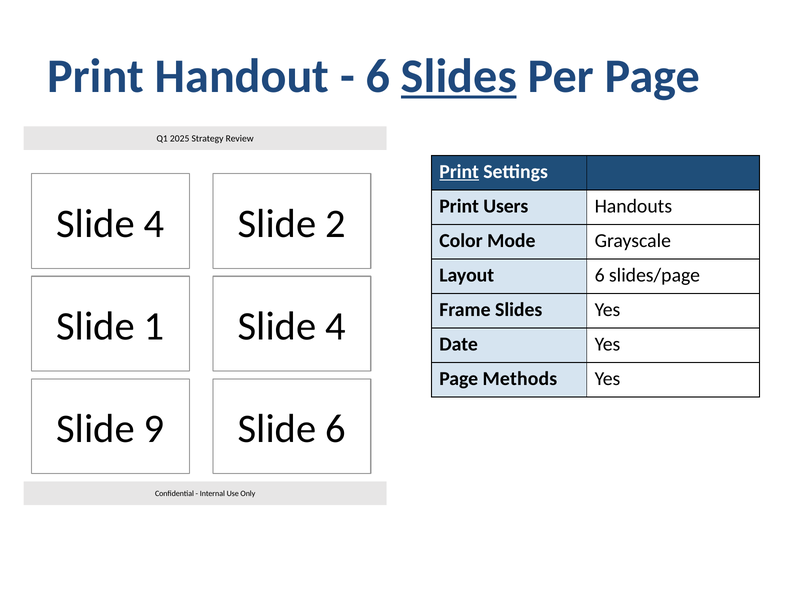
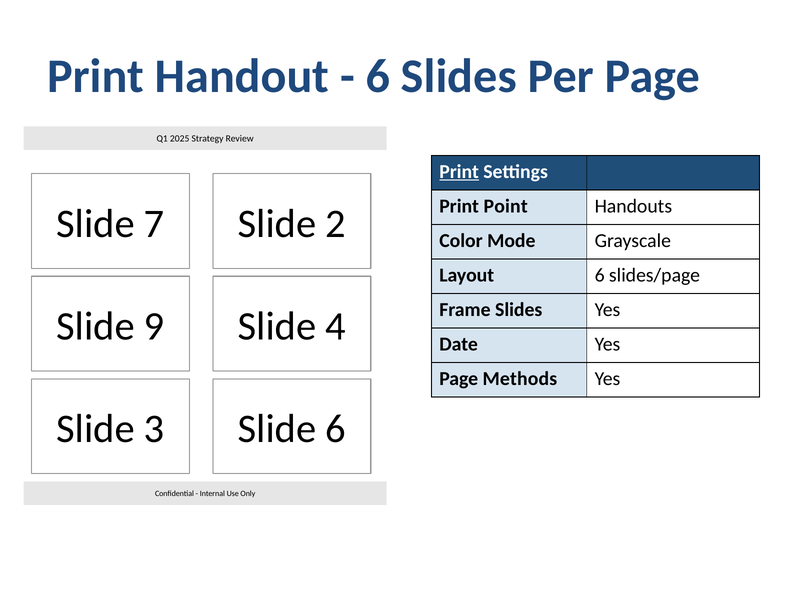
Slides underline: present -> none (459, 76)
Users: Users -> Point (506, 206)
4: 4 -> 7 (154, 224)
1: 1 -> 9 (154, 326)
9: 9 -> 3 (154, 429)
